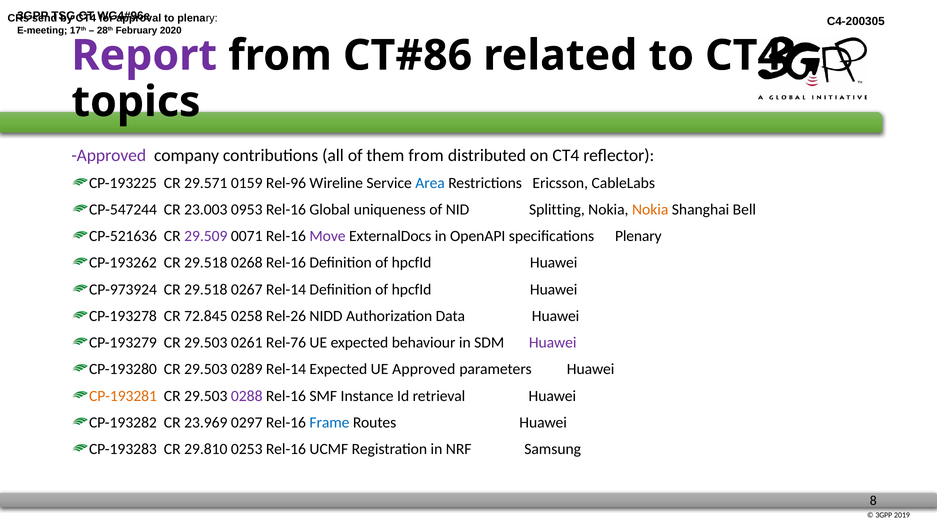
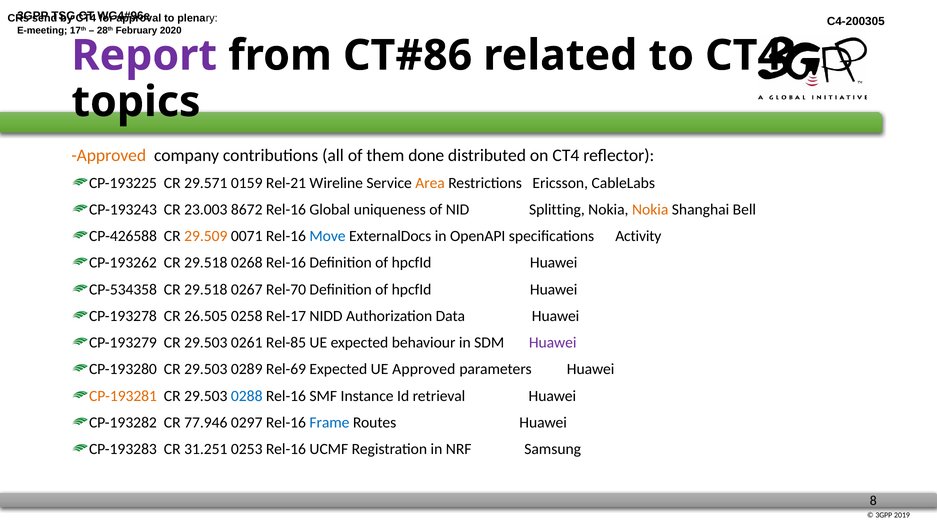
Approved colour: purple -> orange (109, 156)
them from: from -> done (426, 156)
Rel-96: Rel-96 -> Rel-21 (286, 183)
Area colour: blue -> orange (430, 183)
CP-547244: CP-547244 -> CP-193243 (123, 210)
0953: 0953 -> 8672 (247, 210)
CP-521636: CP-521636 -> CP-426588 (123, 236)
29.509 colour: purple -> orange (206, 236)
Move colour: purple -> blue (328, 236)
specifications Plenary: Plenary -> Activity (638, 236)
CP-973924: CP-973924 -> CP-534358 (123, 289)
0267 Rel-14: Rel-14 -> Rel-70 (286, 289)
72.845: 72.845 -> 26.505 (206, 316)
Rel-26: Rel-26 -> Rel-17 (286, 316)
Rel-76: Rel-76 -> Rel-85 (286, 343)
0289 Rel-14: Rel-14 -> Rel-69 (286, 369)
0288 colour: purple -> blue (247, 396)
23.969: 23.969 -> 77.946 (206, 423)
29.810: 29.810 -> 31.251 (206, 449)
